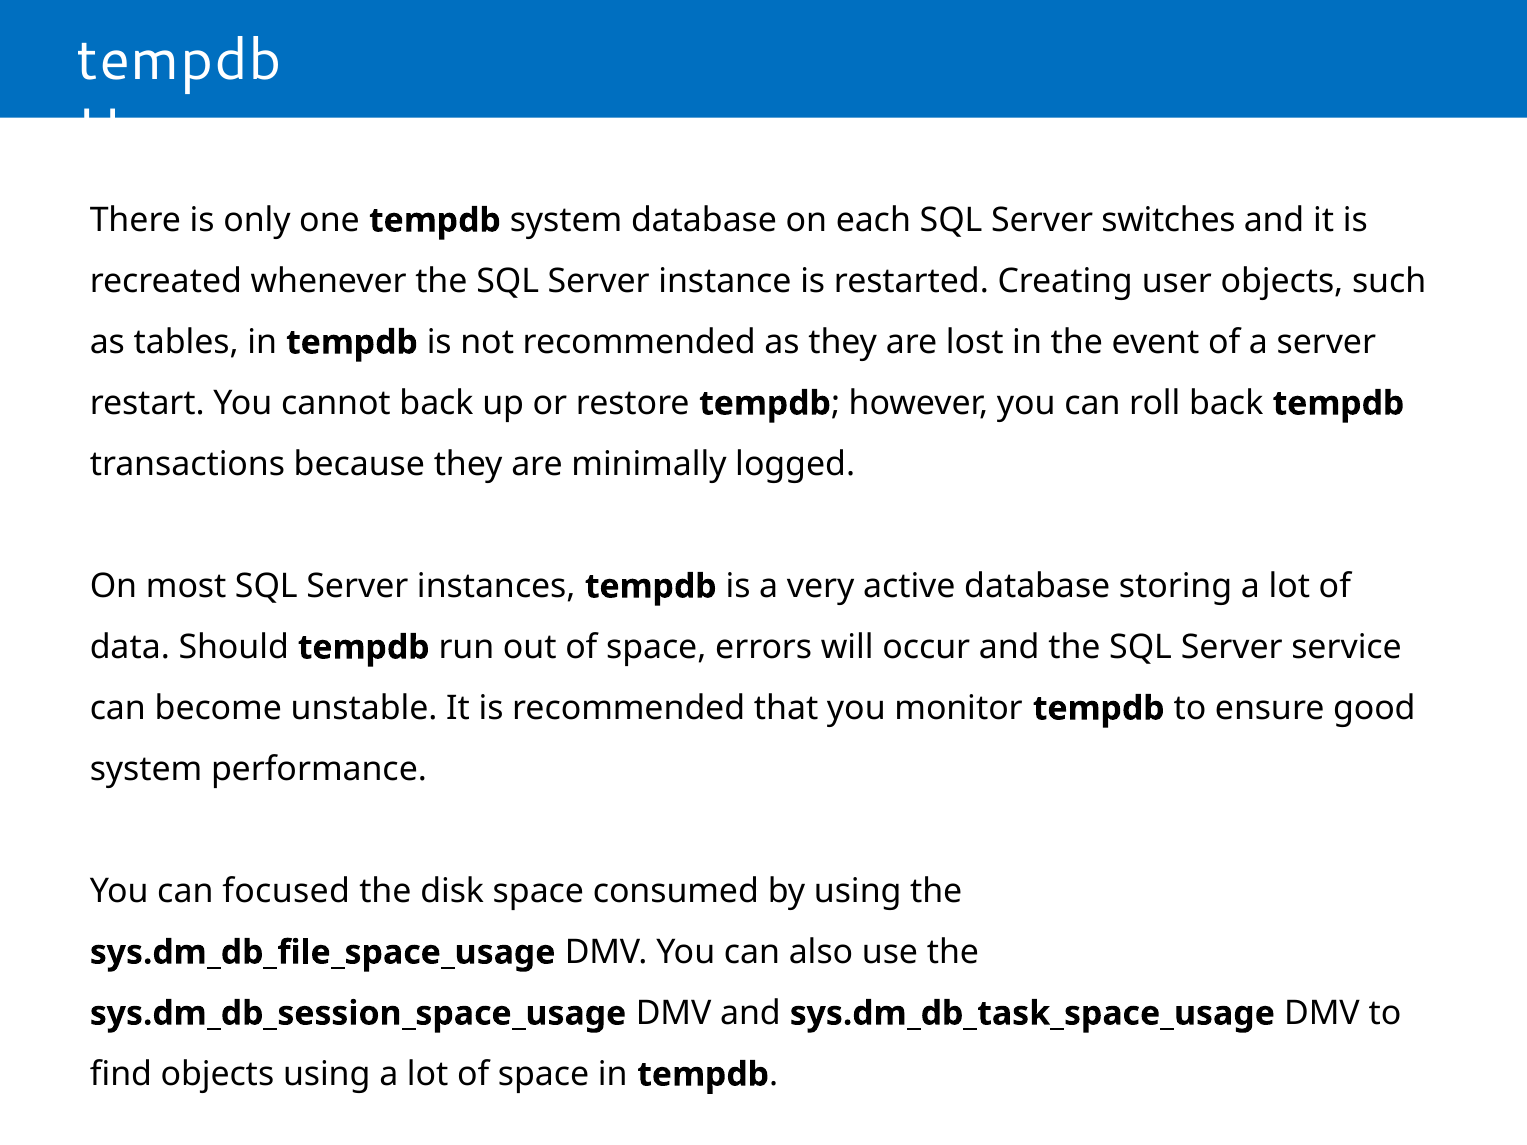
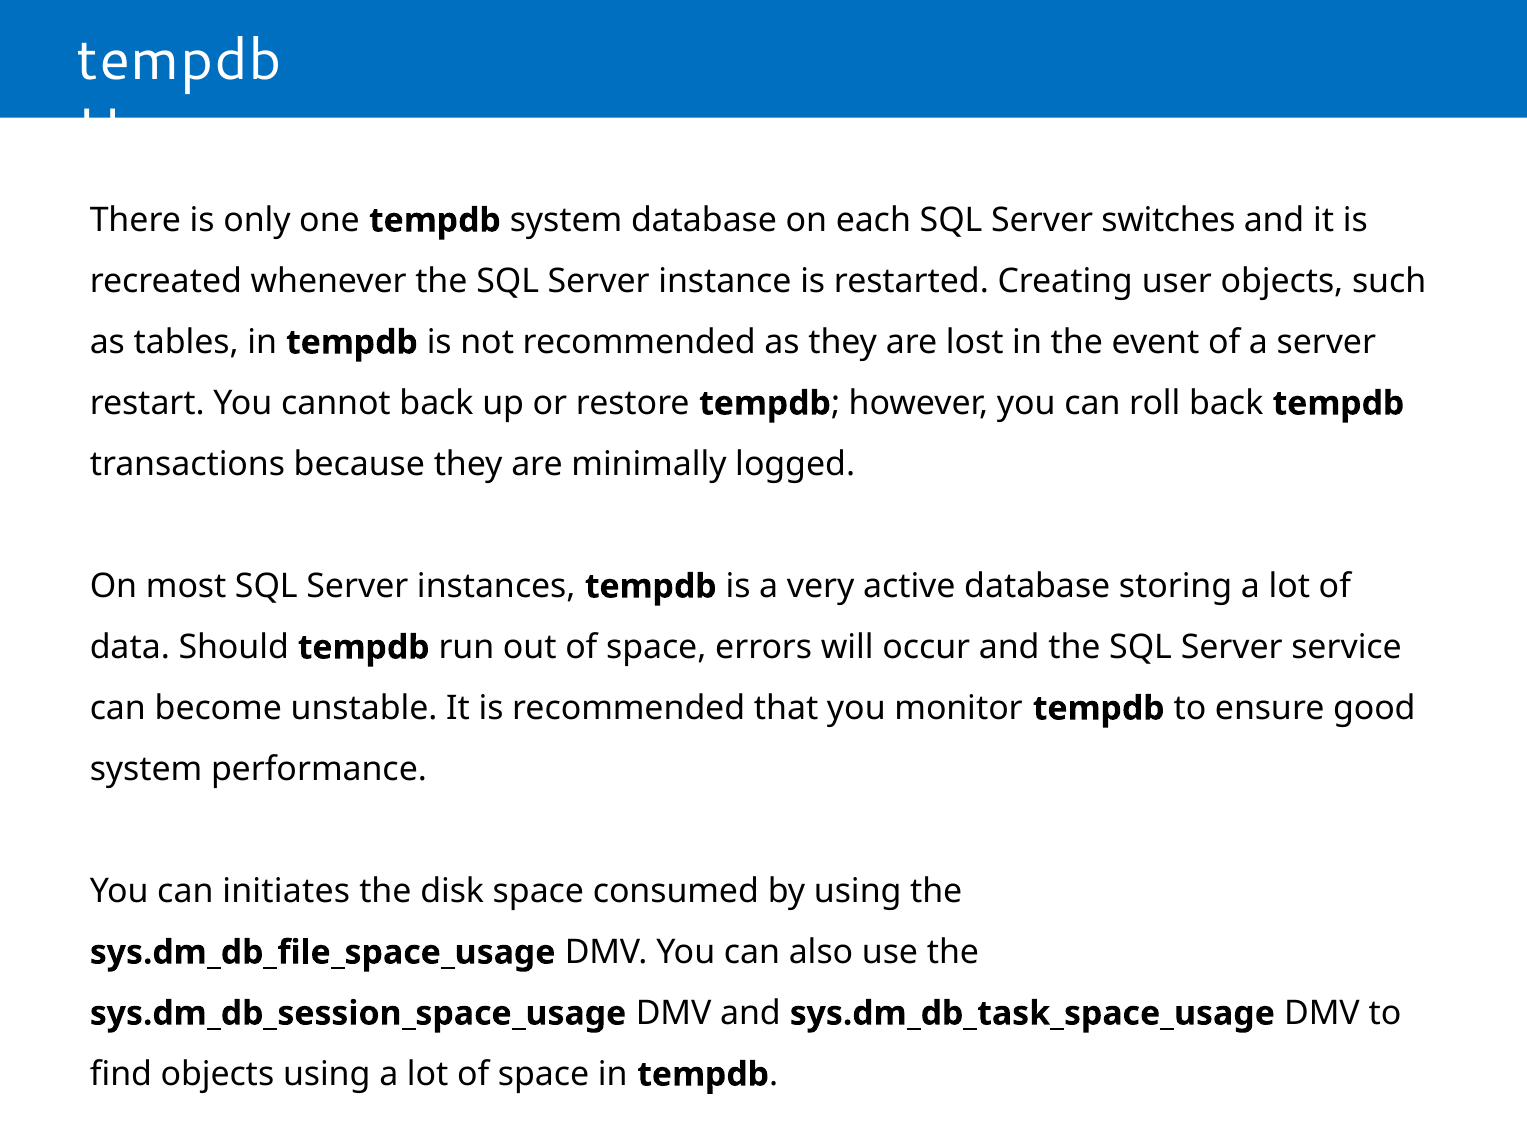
focused: focused -> initiates (286, 892)
